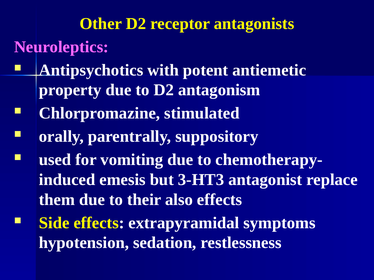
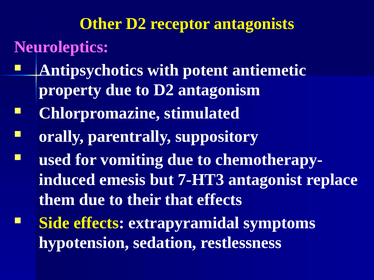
3-HT3: 3-HT3 -> 7-HT3 (201, 180)
also: also -> that (179, 200)
